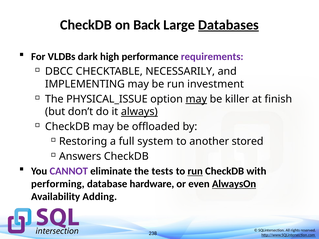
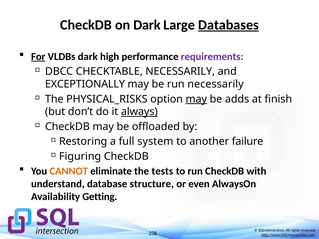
on Back: Back -> Dark (147, 25)
For underline: none -> present (38, 57)
IMPLEMENTING: IMPLEMENTING -> EXCEPTIONALLY (85, 84)
run investment: investment -> necessarily (216, 84)
PHYSICAL_ISSUE: PHYSICAL_ISSUE -> PHYSICAL_RISKS (107, 99)
killer: killer -> adds (237, 99)
stored: stored -> failure (248, 142)
Answers: Answers -> Figuring (80, 157)
CANNOT colour: purple -> orange (69, 171)
run underline: present -> none (195, 171)
performing: performing -> understand (58, 184)
hardware: hardware -> structure (152, 184)
AlwaysOn underline: present -> none (234, 184)
Adding: Adding -> Getting (100, 197)
